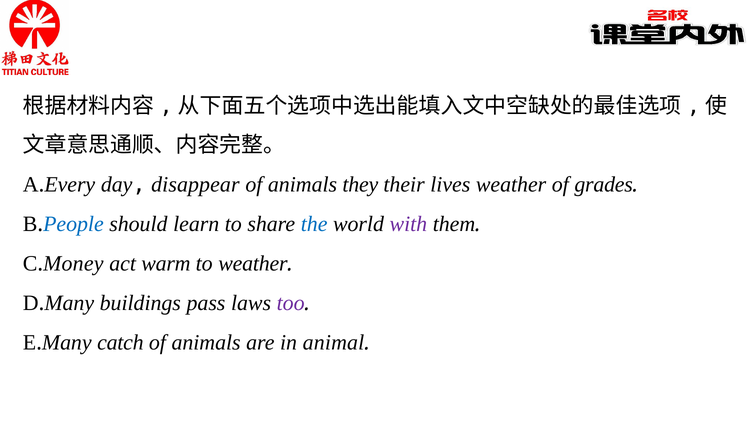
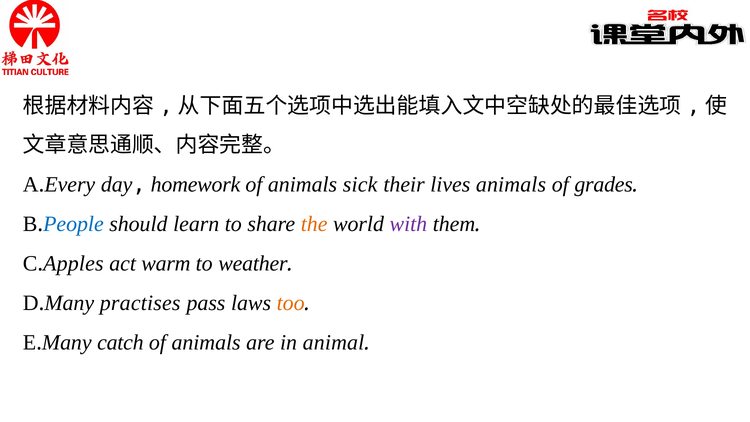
disappear: disappear -> homework (196, 185)
they: they -> sick (360, 185)
lives weather: weather -> animals (511, 185)
the colour: blue -> orange (314, 224)
Money: Money -> Apples (73, 263)
buildings: buildings -> practises (140, 303)
too colour: purple -> orange (291, 303)
